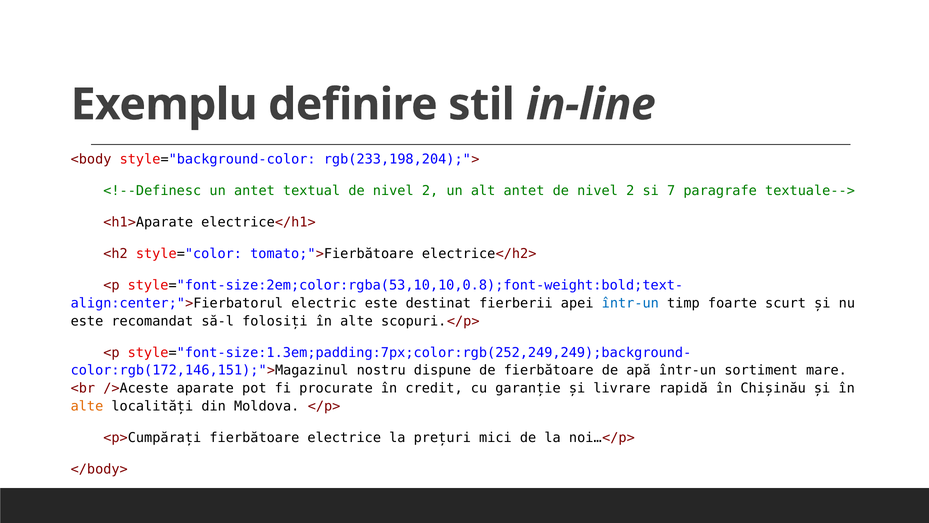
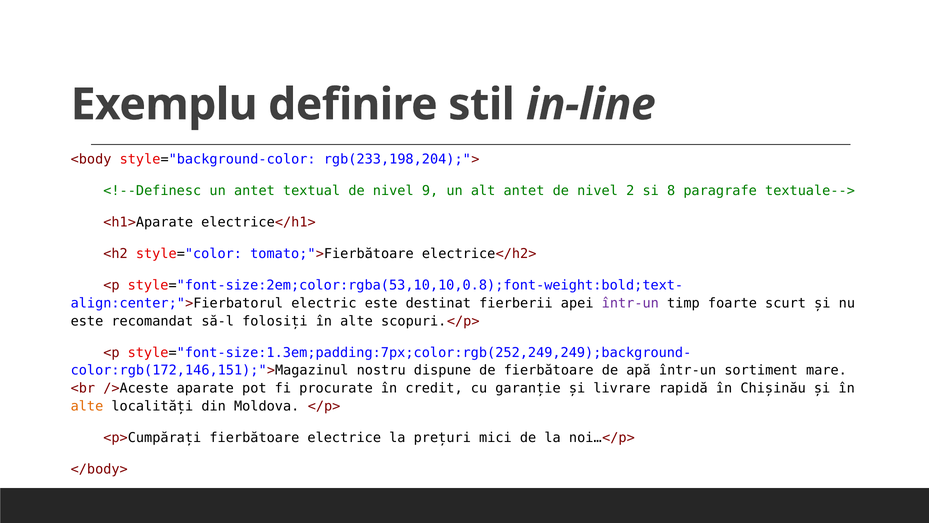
textual de nivel 2: 2 -> 9 (430, 191)
7: 7 -> 8 (671, 191)
într-un colour: blue -> purple (630, 303)
